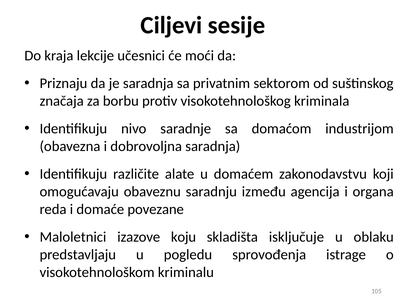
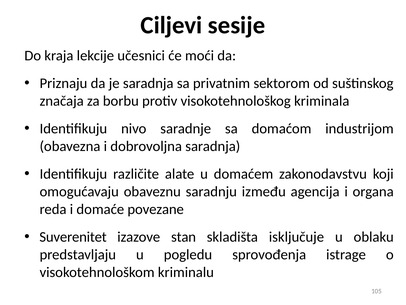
Maloletnici: Maloletnici -> Suverenitet (73, 237)
koju: koju -> stan (184, 237)
